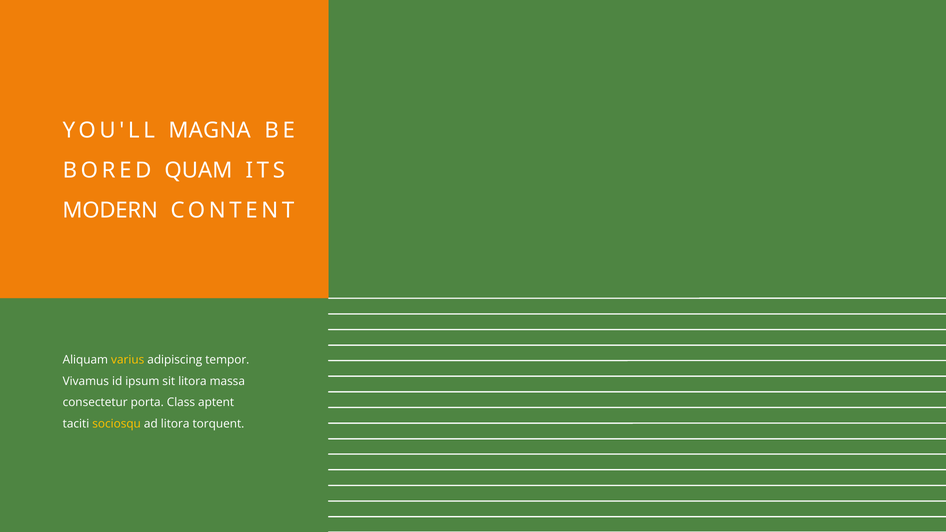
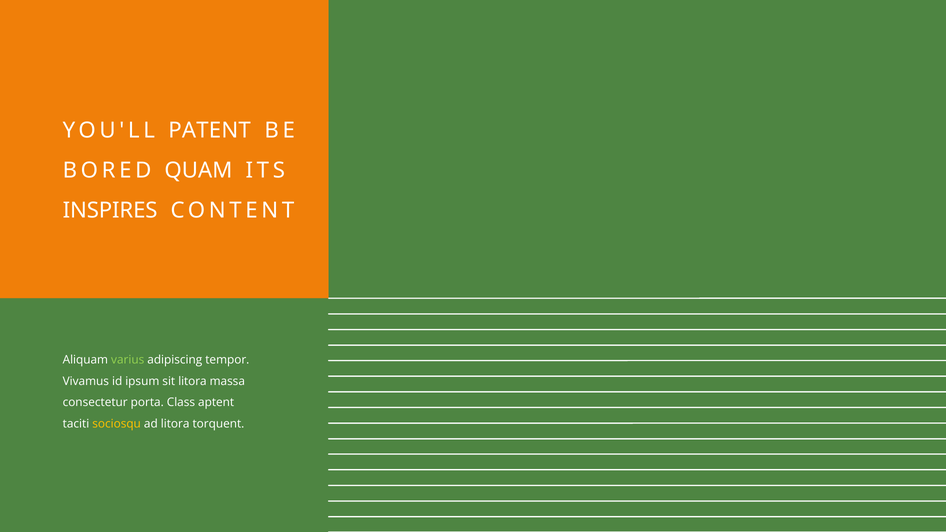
MAGNA: MAGNA -> PATENT (210, 131)
MODERN: MODERN -> INSPIRES (110, 210)
varius colour: yellow -> light green (128, 360)
